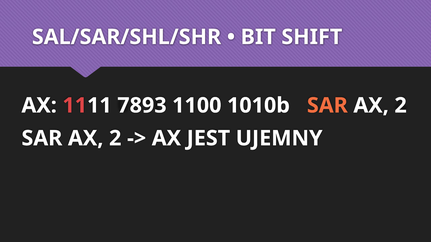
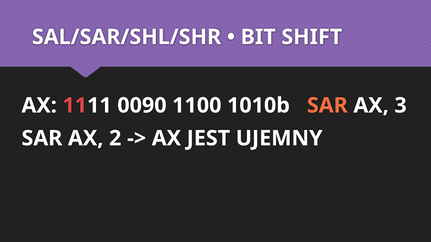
7893: 7893 -> 0090 (142, 106)
1010b SAR AX 2: 2 -> 3 (401, 106)
